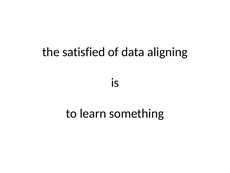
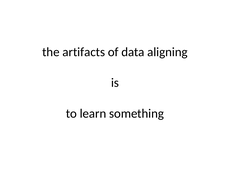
satisfied: satisfied -> artifacts (84, 52)
